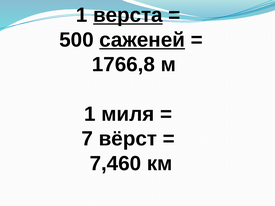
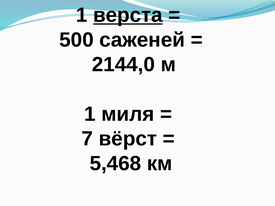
саженей underline: present -> none (142, 40)
1766,8: 1766,8 -> 2144,0 (123, 65)
7,460: 7,460 -> 5,468 (115, 164)
